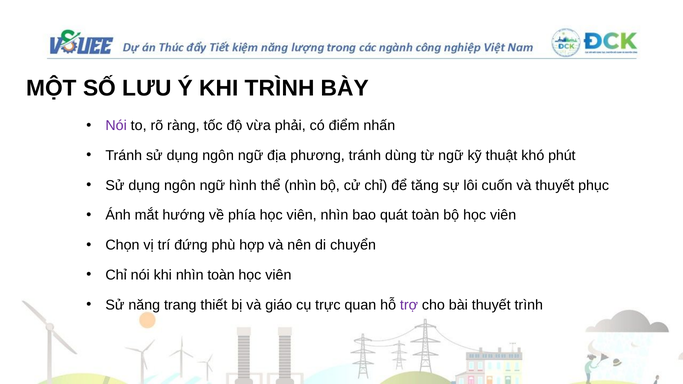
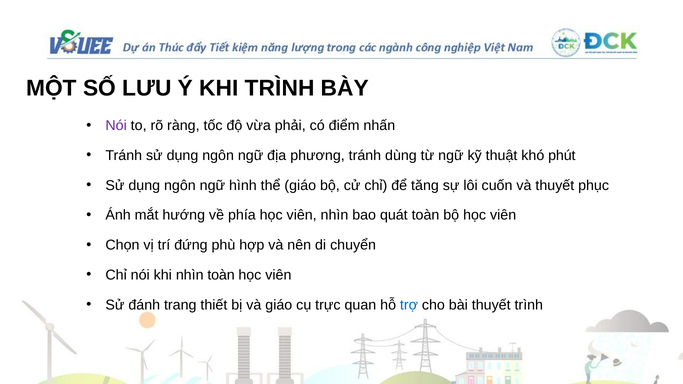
thể nhìn: nhìn -> giáo (300, 185)
năng: năng -> đánh (144, 305)
trợ colour: purple -> blue (409, 305)
